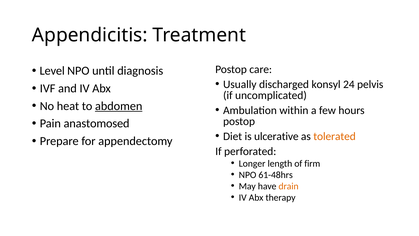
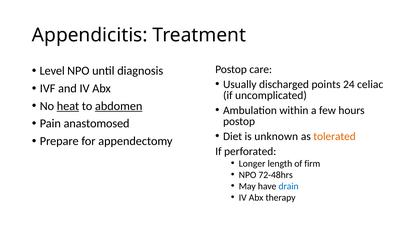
konsyl: konsyl -> points (326, 84)
pelvis: pelvis -> celiac (370, 84)
heat underline: none -> present (68, 106)
ulcerative: ulcerative -> unknown (276, 136)
61-48hrs: 61-48hrs -> 72-48hrs (276, 175)
drain colour: orange -> blue (289, 186)
